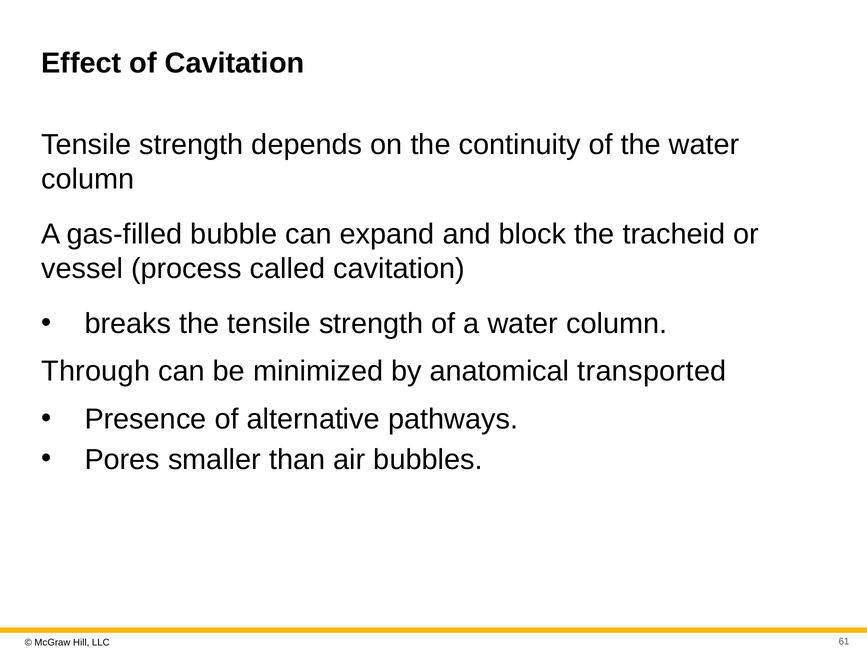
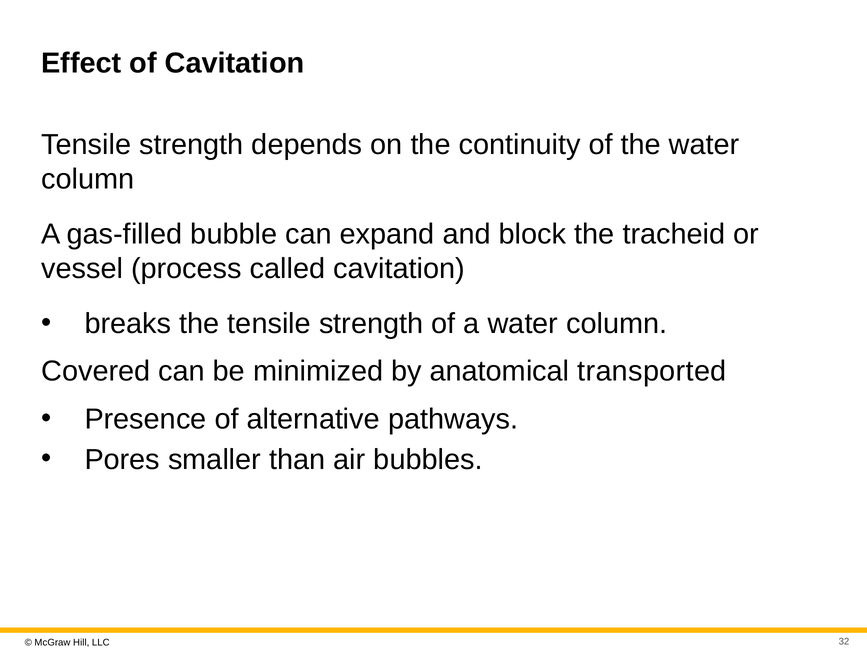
Through: Through -> Covered (96, 372)
61: 61 -> 32 (844, 642)
